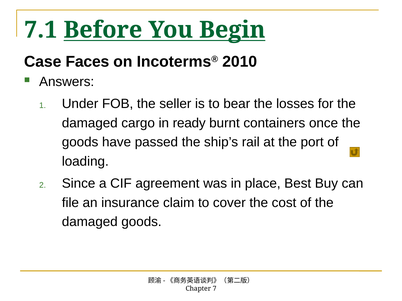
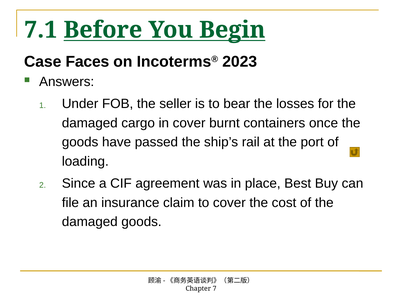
2010: 2010 -> 2023 (240, 62)
in ready: ready -> cover (189, 123)
